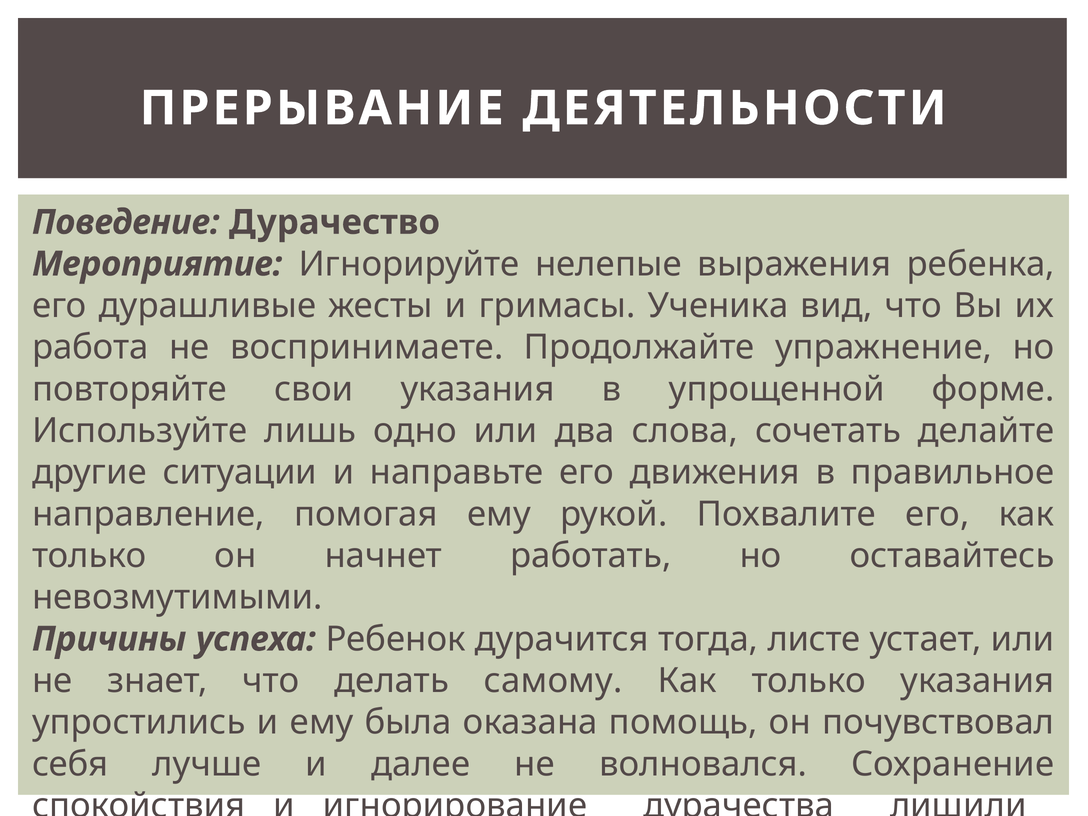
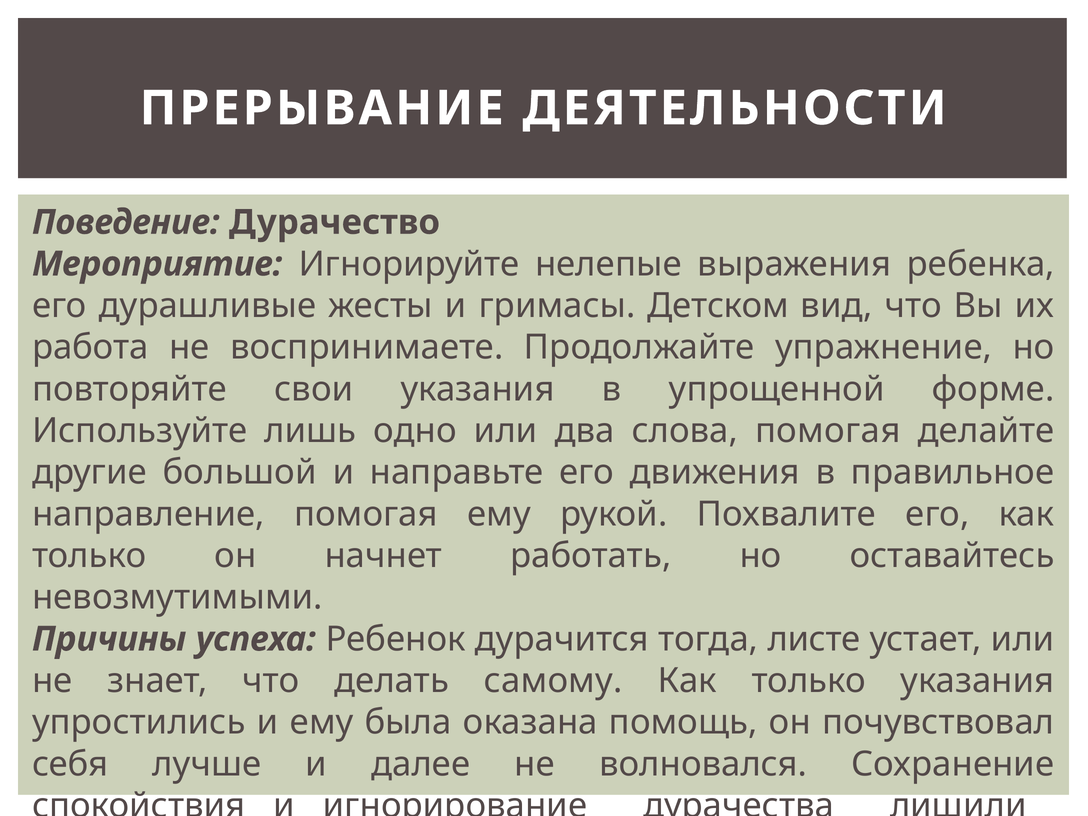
Ученика: Ученика -> Детском (718, 306)
слова сочетать: сочетать -> помогая (828, 431)
ситуации: ситуации -> большой (240, 472)
